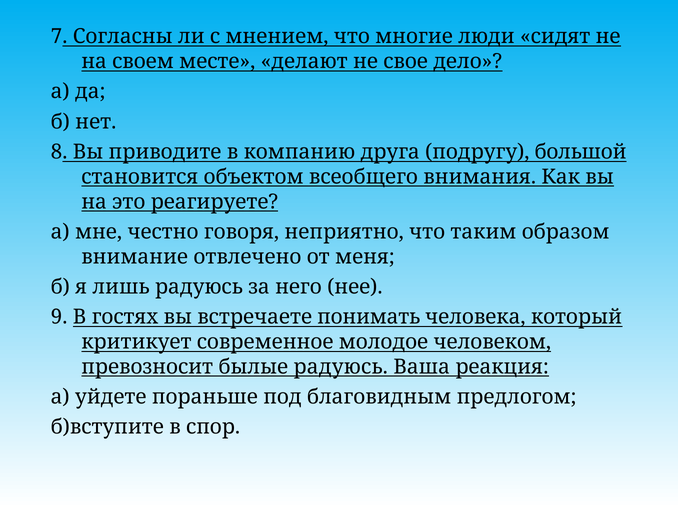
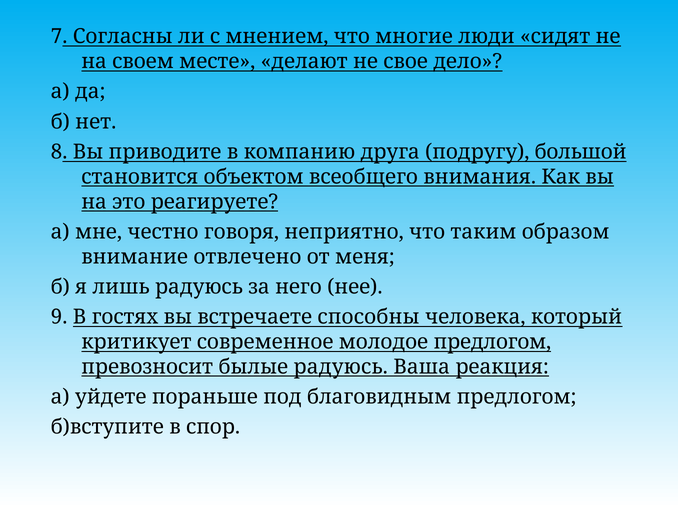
понимать: понимать -> способны (368, 317)
молодое человеком: человеком -> предлогом (492, 342)
